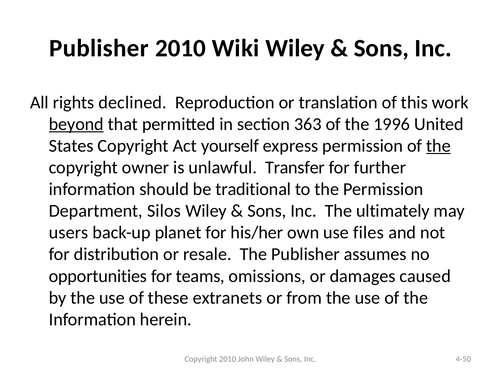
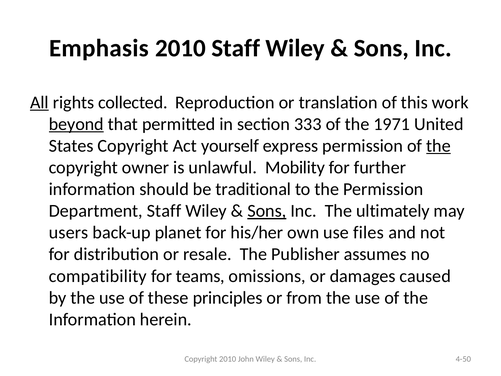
Publisher: Publisher -> Emphasis (99, 48)
2010 Wiki: Wiki -> Staff (236, 48)
All underline: none -> present (39, 102)
declined: declined -> collected (133, 102)
363: 363 -> 333 (308, 124)
1996: 1996 -> 1971 (392, 124)
Transfer: Transfer -> Mobility (295, 167)
Department Silos: Silos -> Staff (164, 211)
Sons underline: none -> present (267, 211)
opportunities: opportunities -> compatibility (98, 276)
extranets: extranets -> principles (228, 298)
